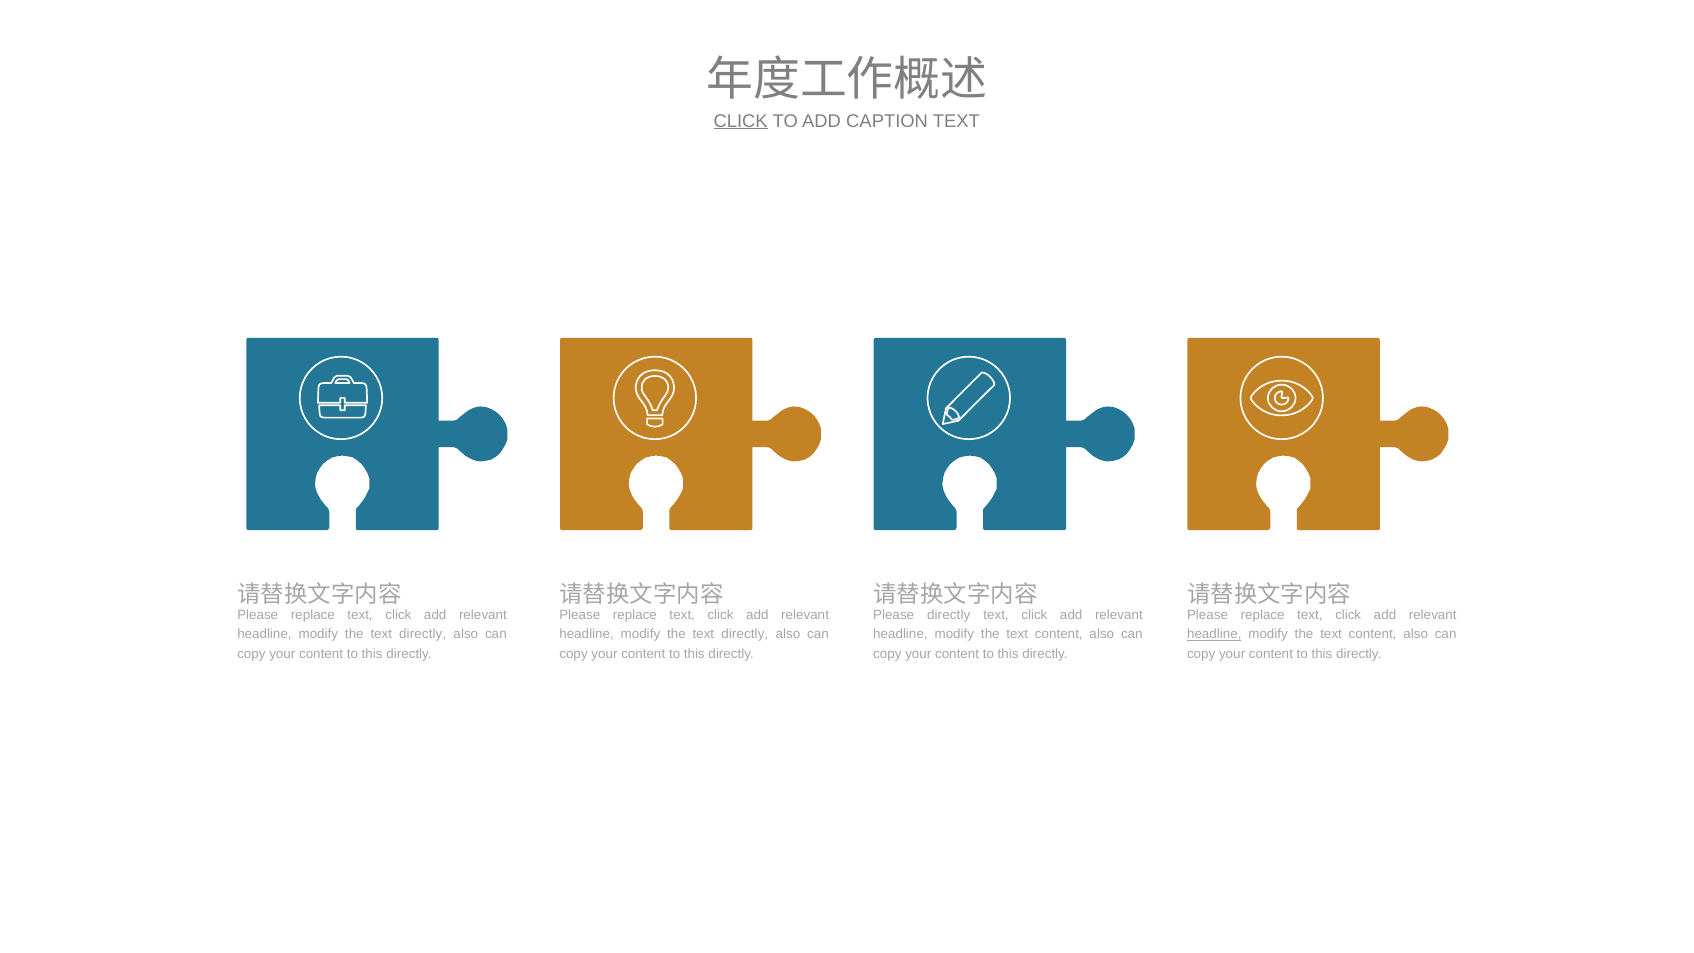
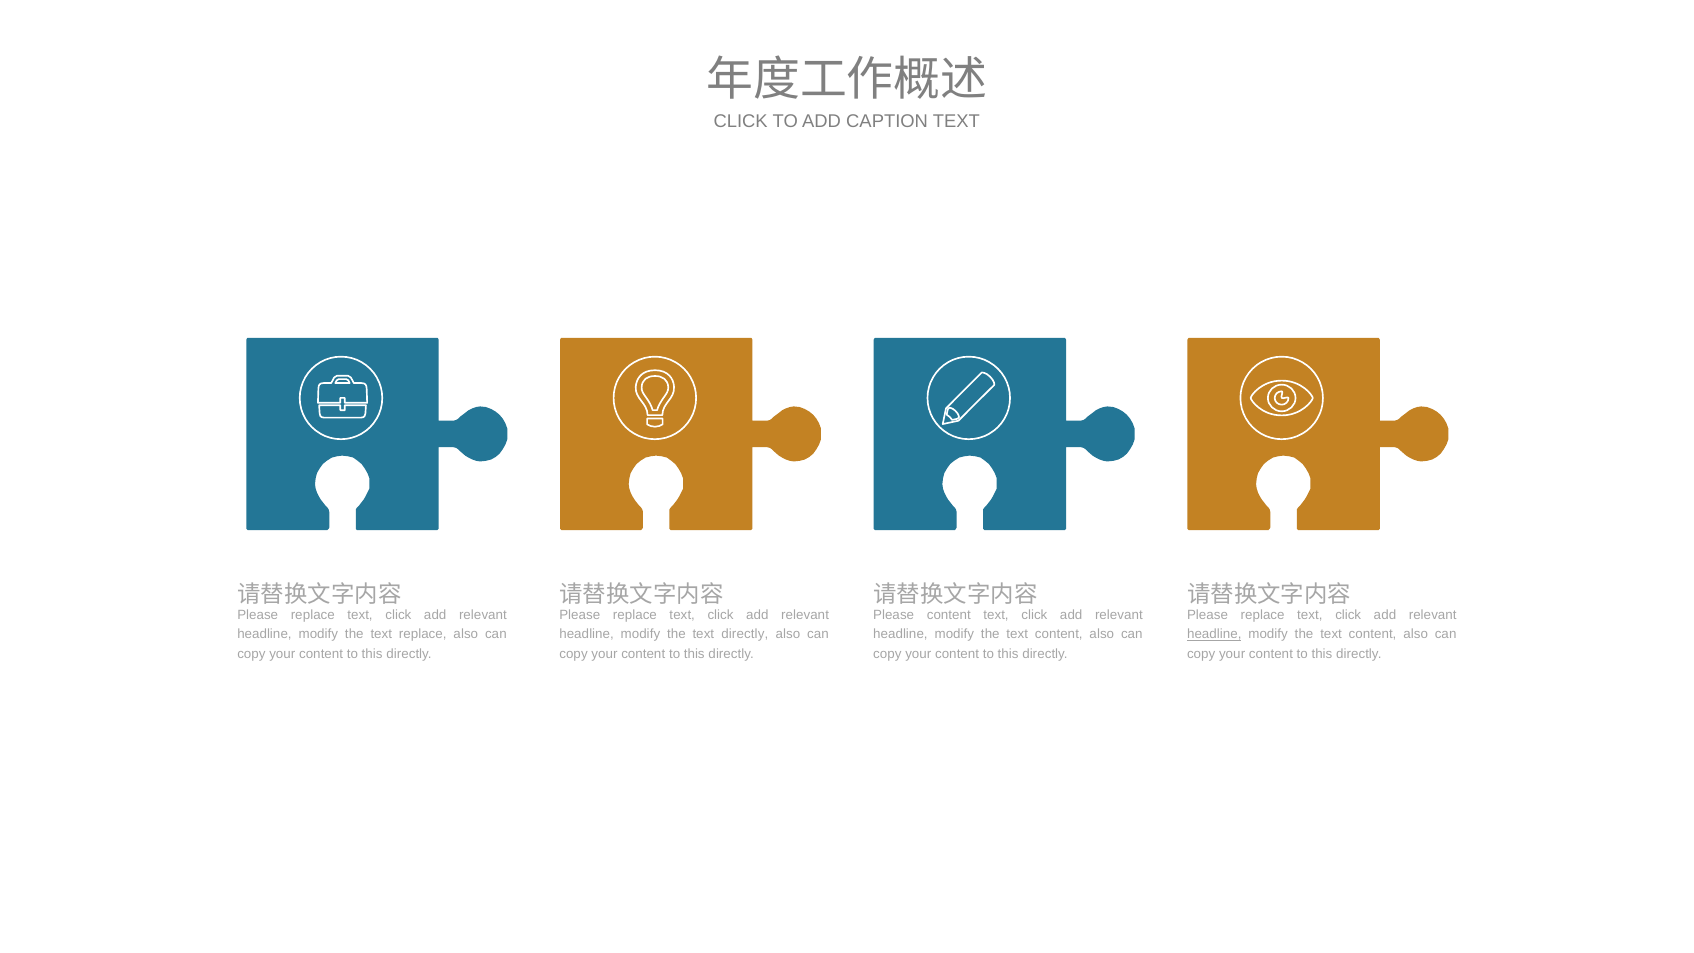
CLICK underline: present -> none (741, 121)
Please directly: directly -> content (949, 615)
directly: directly -> replace (423, 634)
